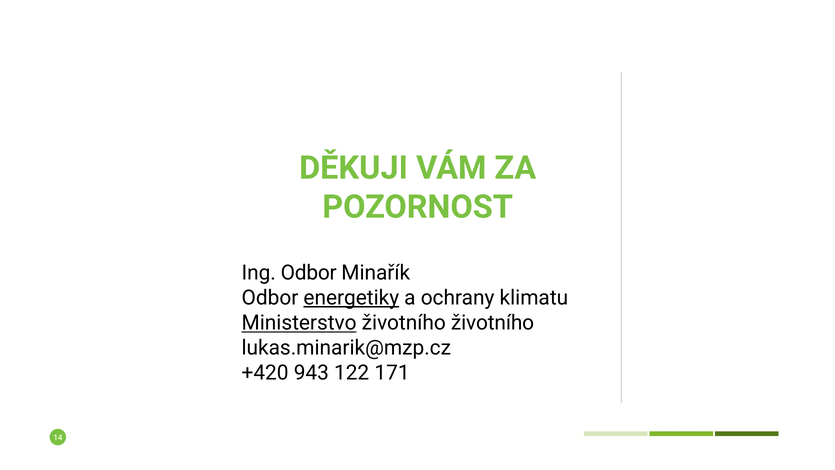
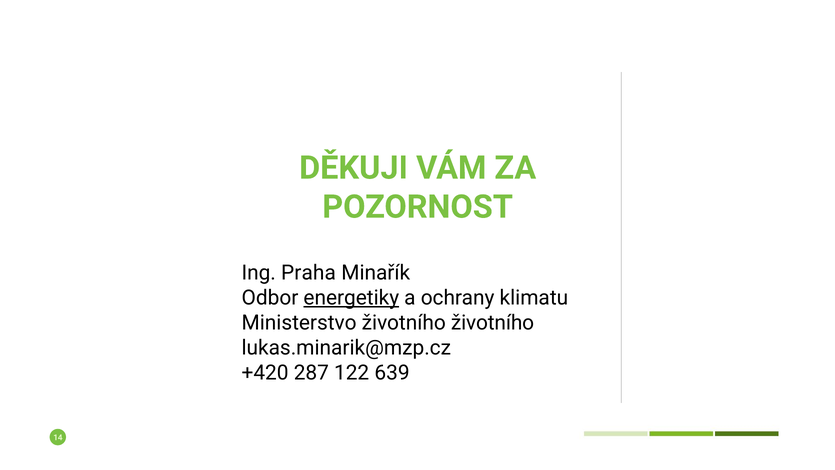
Ing Odbor: Odbor -> Praha (309, 273)
Ministerstvo underline: present -> none (299, 323)
943: 943 -> 287 (311, 373)
171: 171 -> 639 (392, 373)
